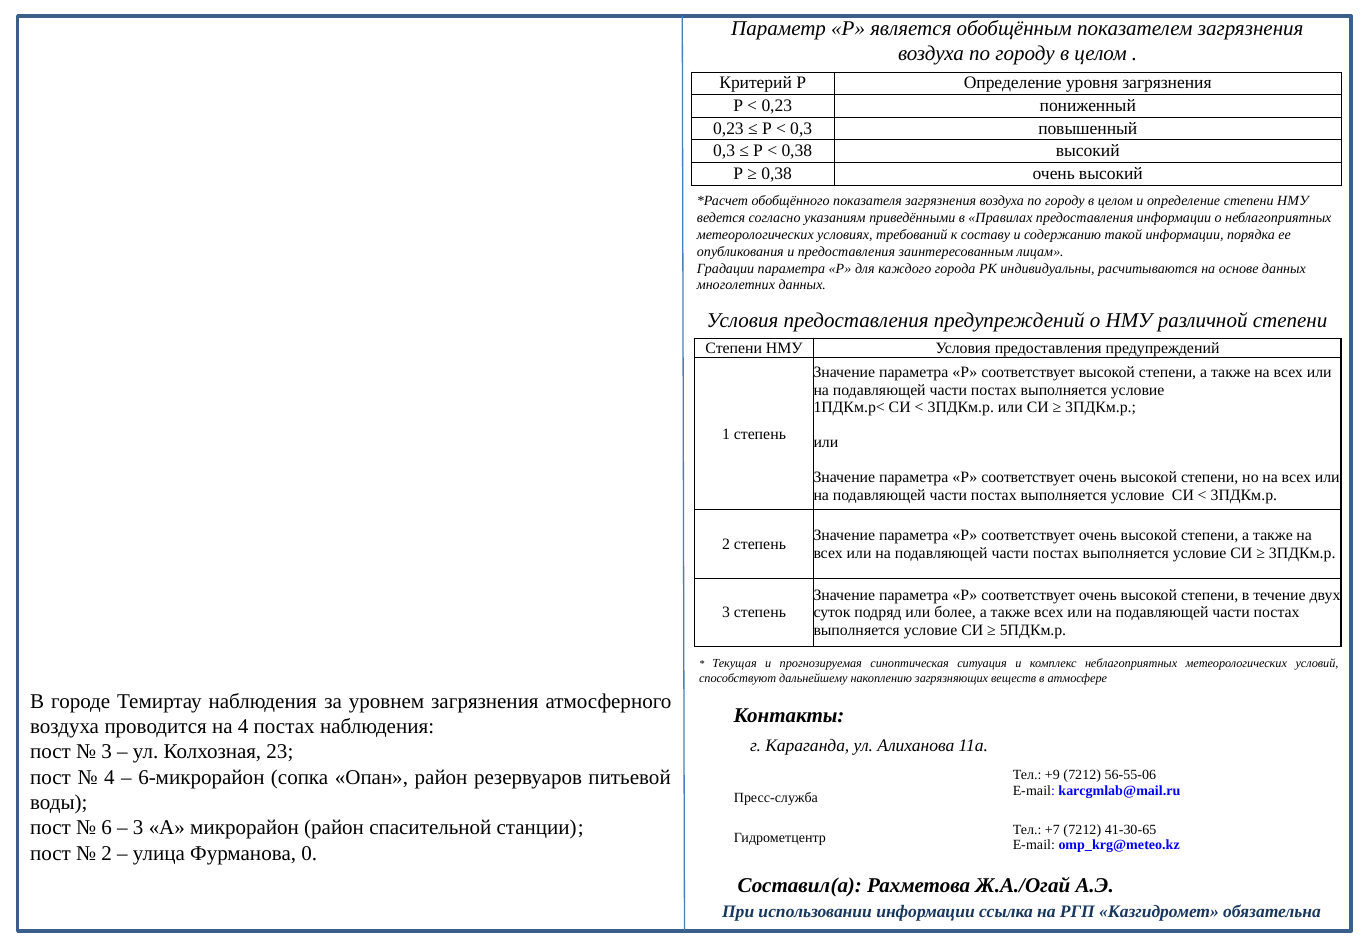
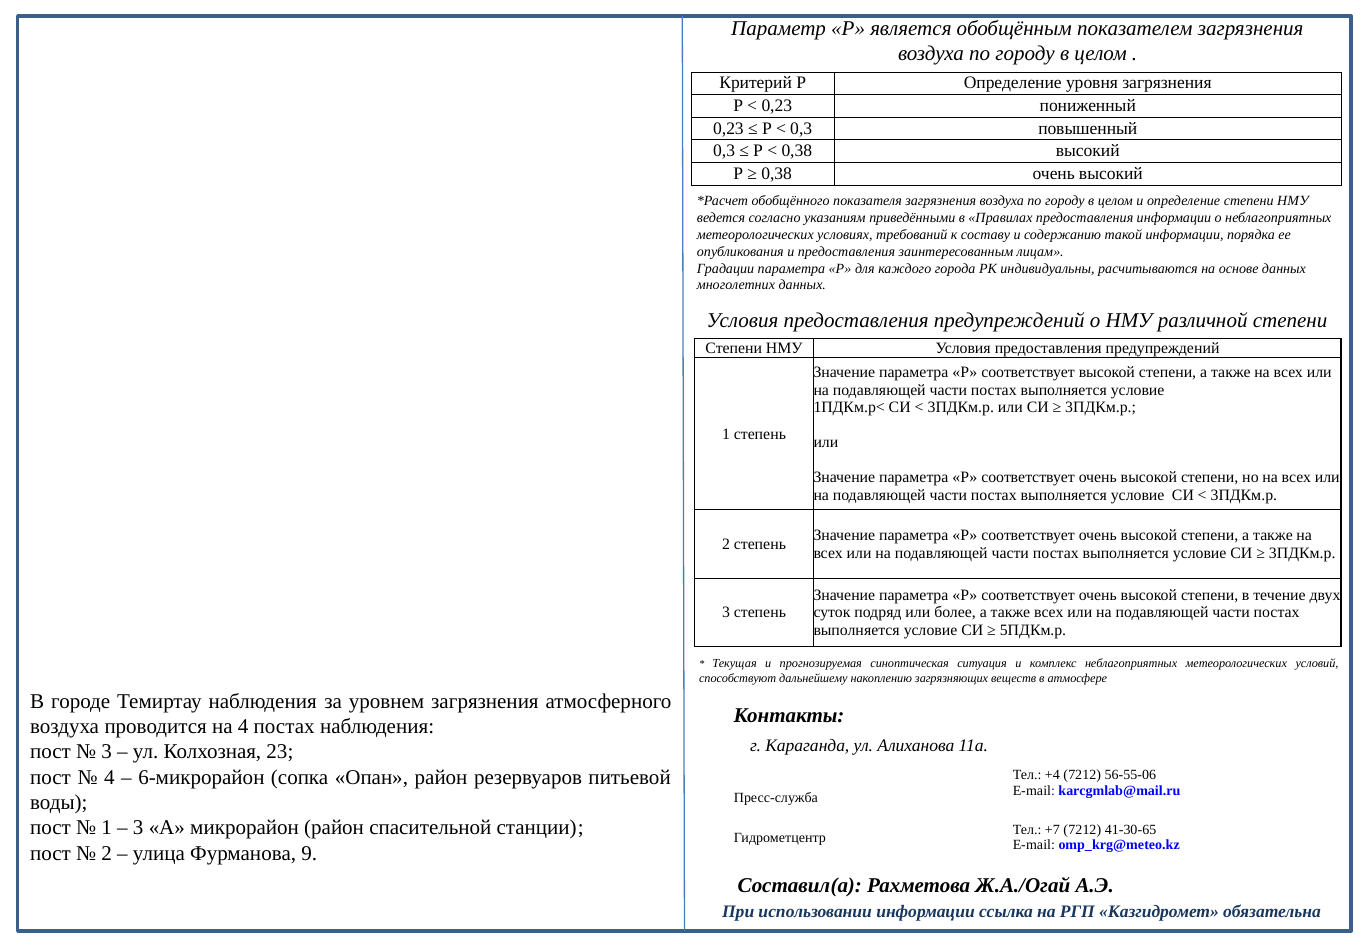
+9: +9 -> +4 (1052, 776)
6: 6 -> 1 (107, 828)
0: 0 -> 9 (309, 854)
